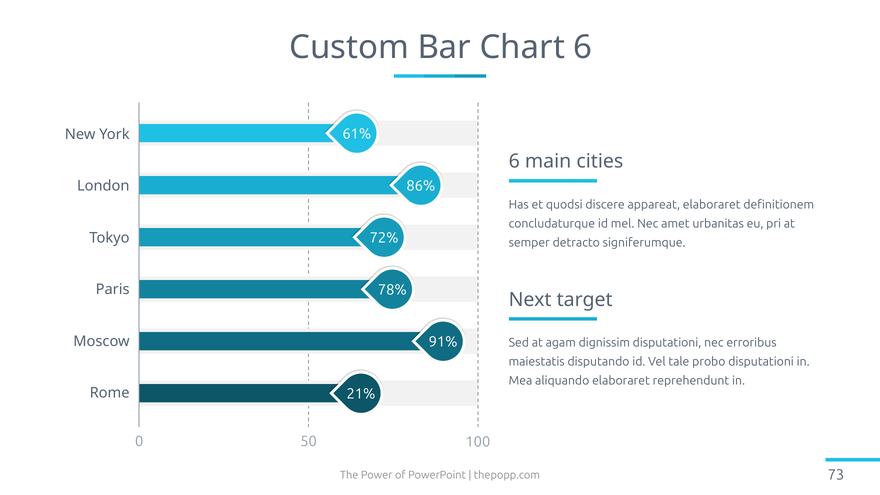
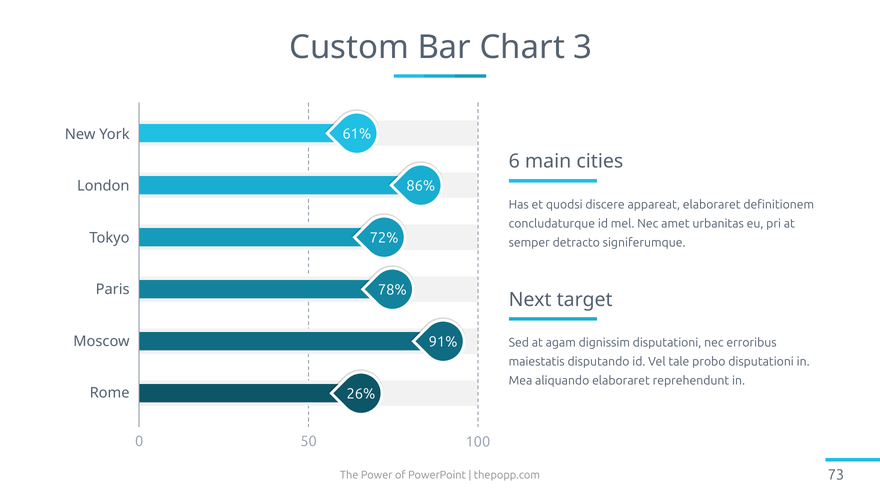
Chart 6: 6 -> 3 (583, 47)
21%: 21% -> 26% (361, 394)
